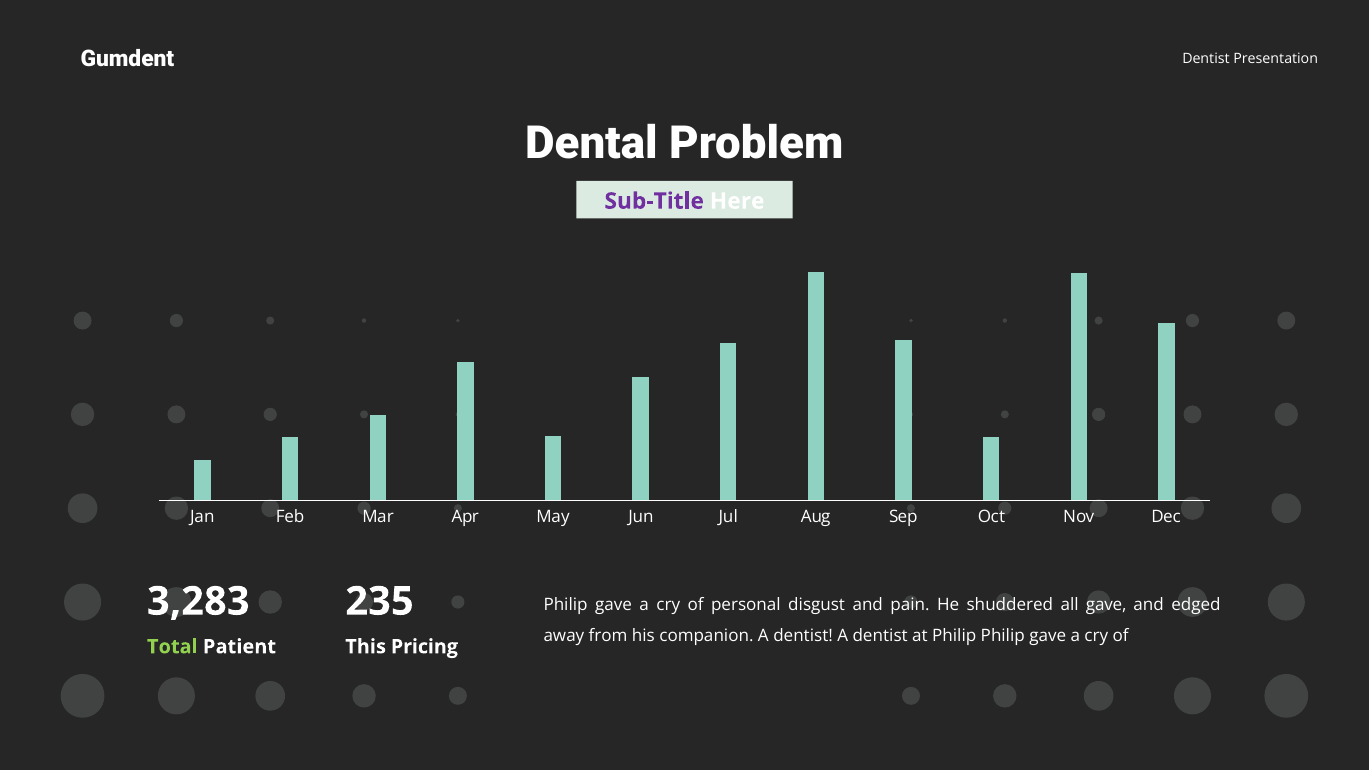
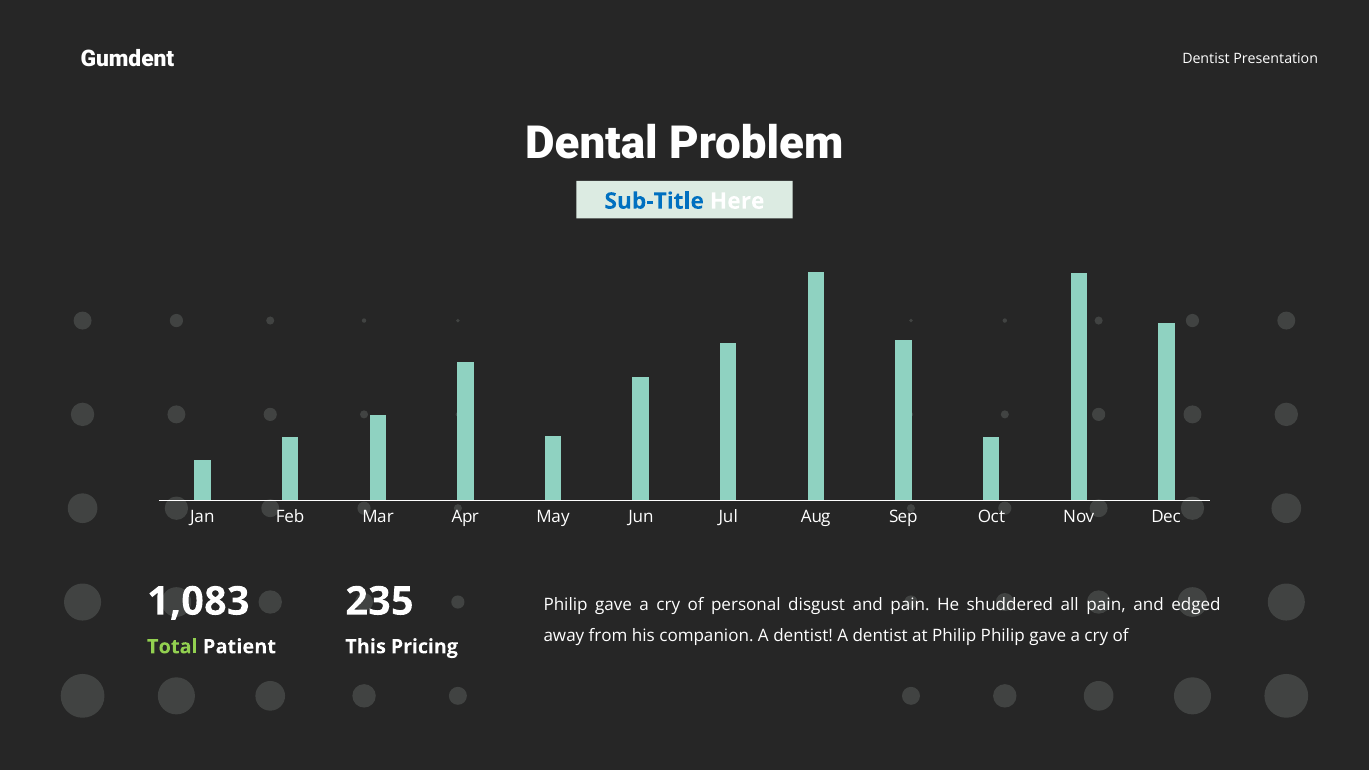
Sub-Title colour: purple -> blue (654, 201)
3,283: 3,283 -> 1,083 (198, 602)
all gave: gave -> pain (1106, 605)
